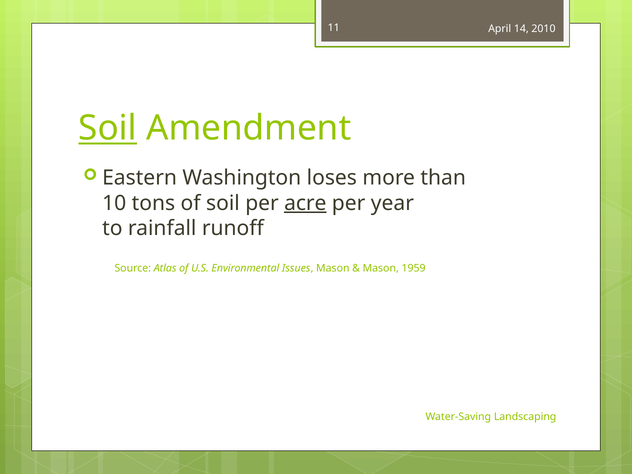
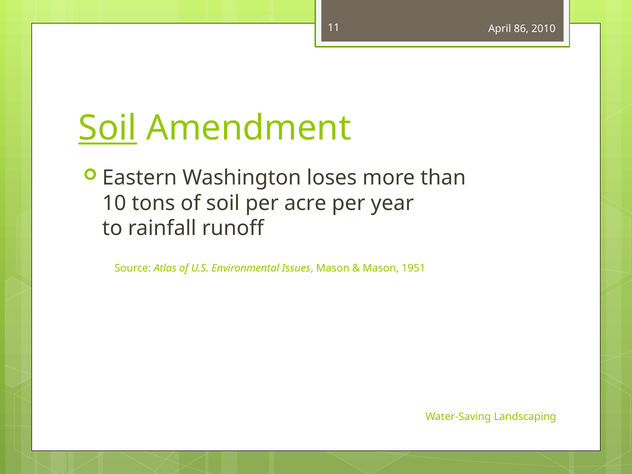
14: 14 -> 86 (521, 29)
acre underline: present -> none (305, 203)
1959: 1959 -> 1951 (414, 268)
